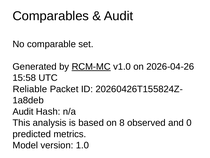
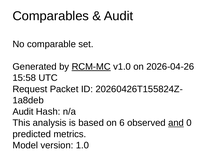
Reliable: Reliable -> Request (30, 89)
8: 8 -> 6 (122, 122)
and underline: none -> present (176, 122)
